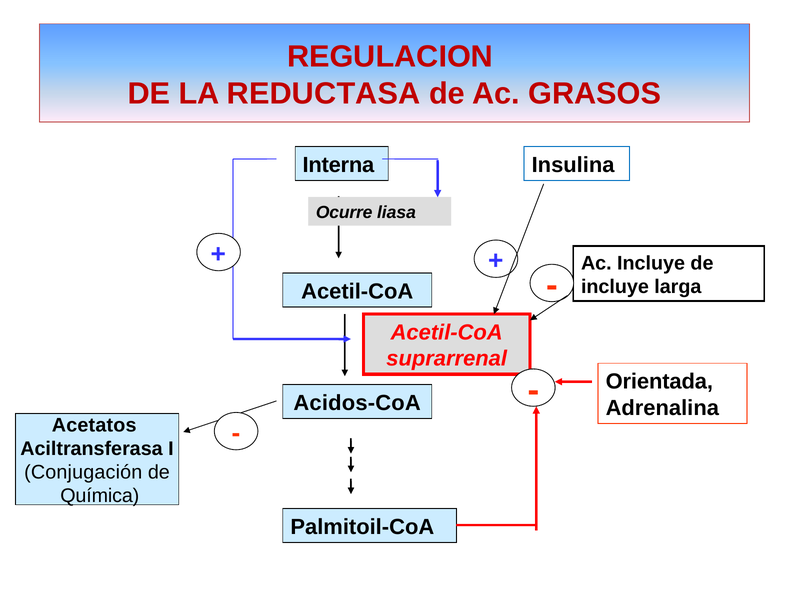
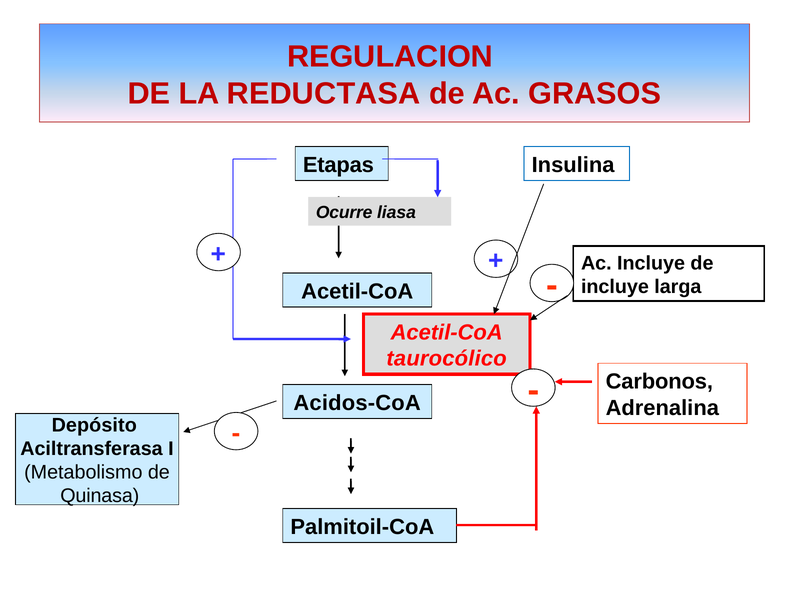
Interna: Interna -> Etapas (338, 165)
suprarrenal: suprarrenal -> taurocólico (447, 359)
Orientada: Orientada -> Carbonos (659, 382)
Acetatos: Acetatos -> Depósito (94, 426)
Conjugación: Conjugación -> Metabolismo (83, 473)
Química: Química -> Quinasa (100, 497)
